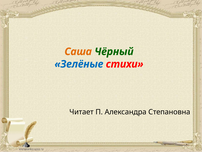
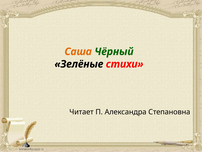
Зелёные colour: blue -> black (79, 64)
